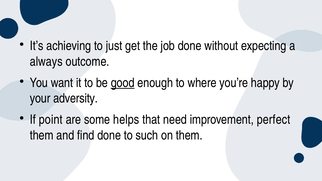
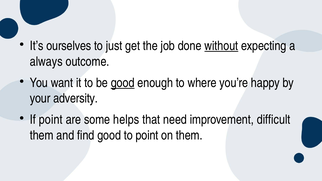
achieving: achieving -> ourselves (69, 46)
without underline: none -> present (221, 46)
perfect: perfect -> difficult (274, 120)
find done: done -> good (109, 135)
to such: such -> point (147, 135)
